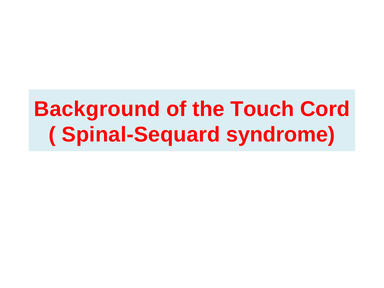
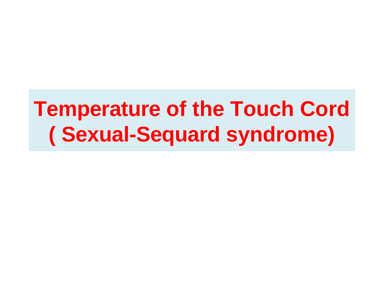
Background: Background -> Temperature (97, 109)
Spinal-Sequard: Spinal-Sequard -> Sexual-Sequard (141, 135)
